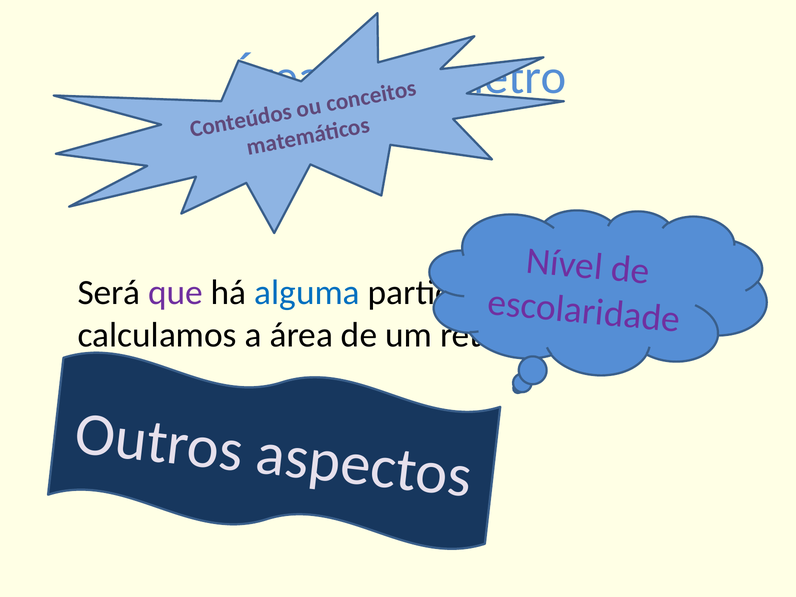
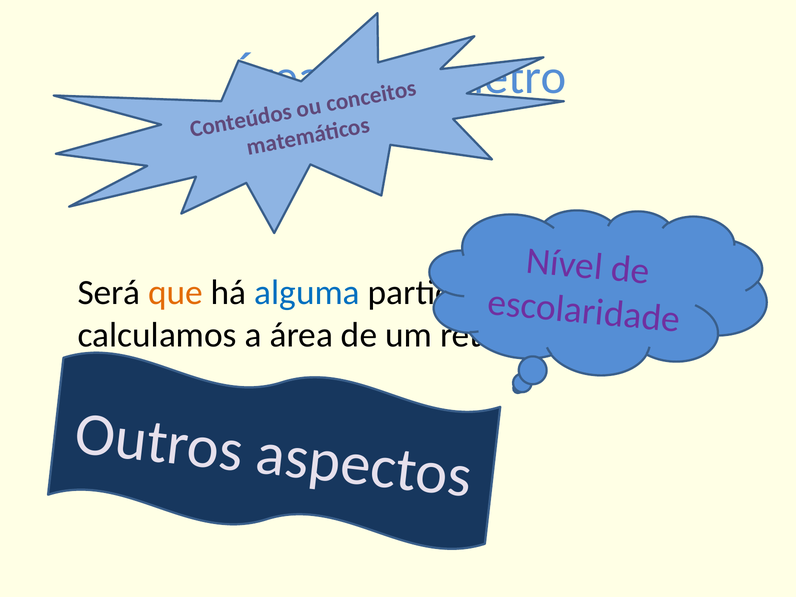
que colour: purple -> orange (175, 293)
